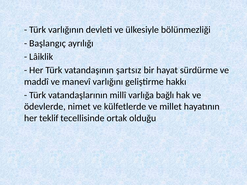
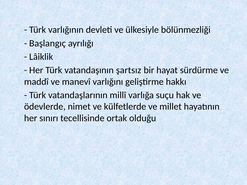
bağlı: bağlı -> suçu (165, 95)
teklif: teklif -> sınırı (49, 118)
